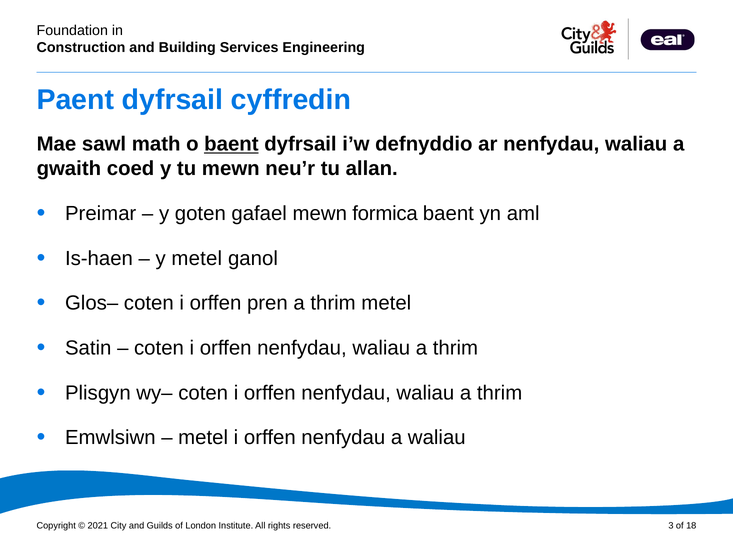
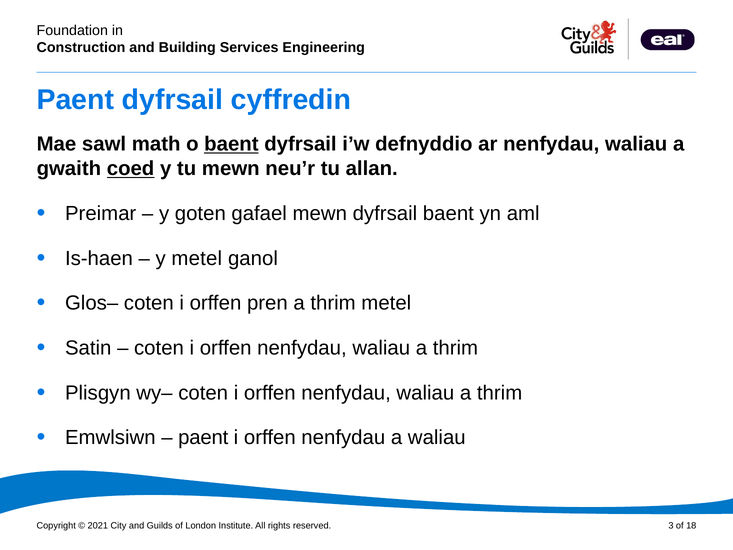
coed underline: none -> present (131, 169)
mewn formica: formica -> dyfrsail (385, 213)
metel: metel -> paent (203, 438)
